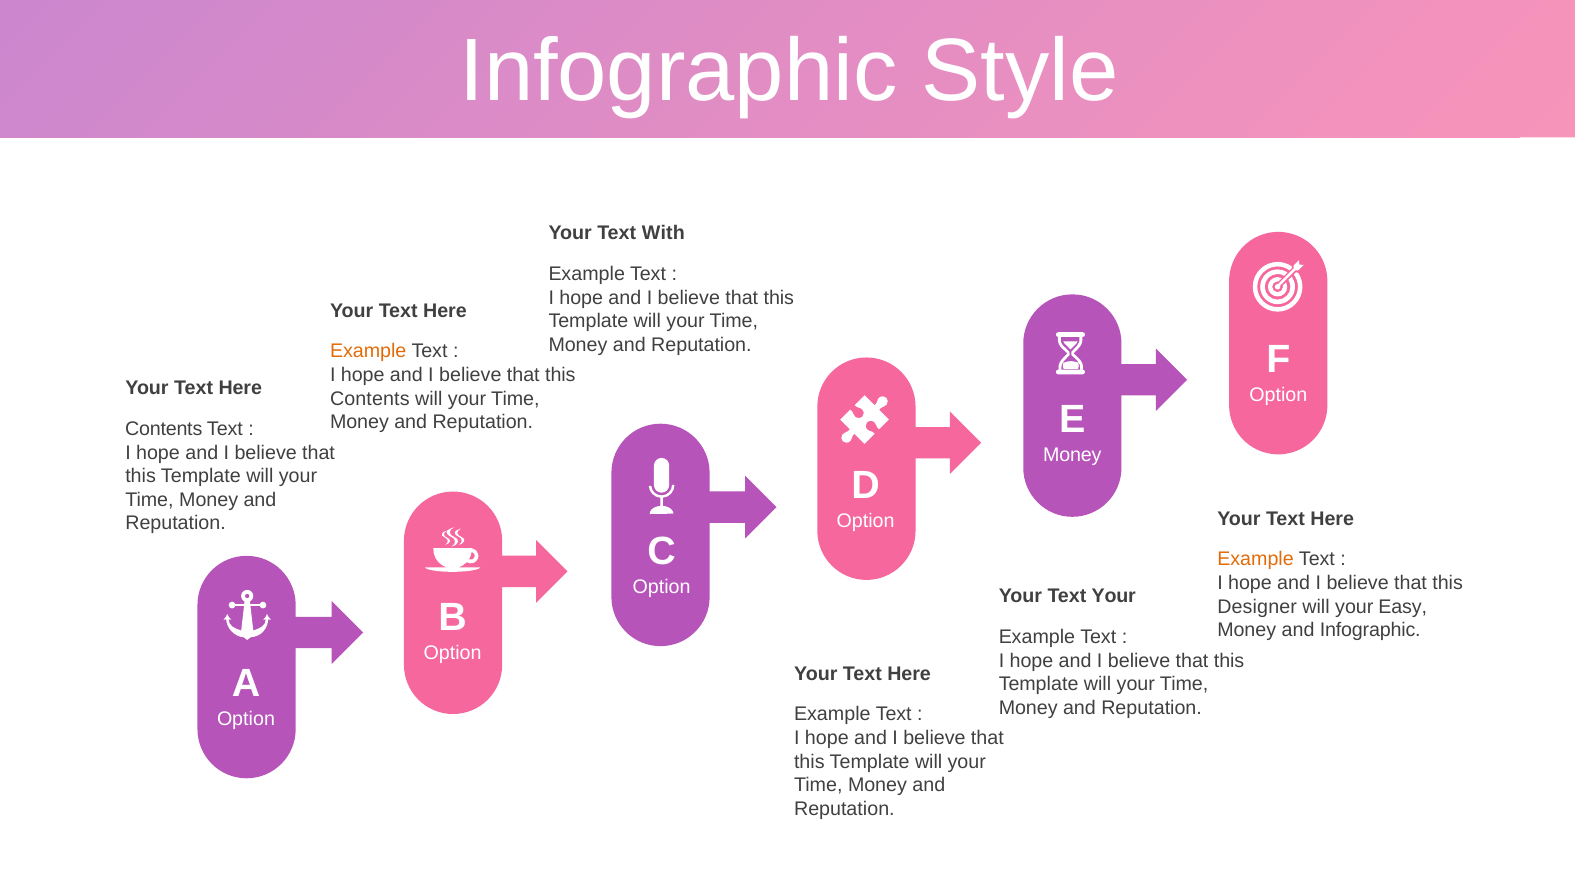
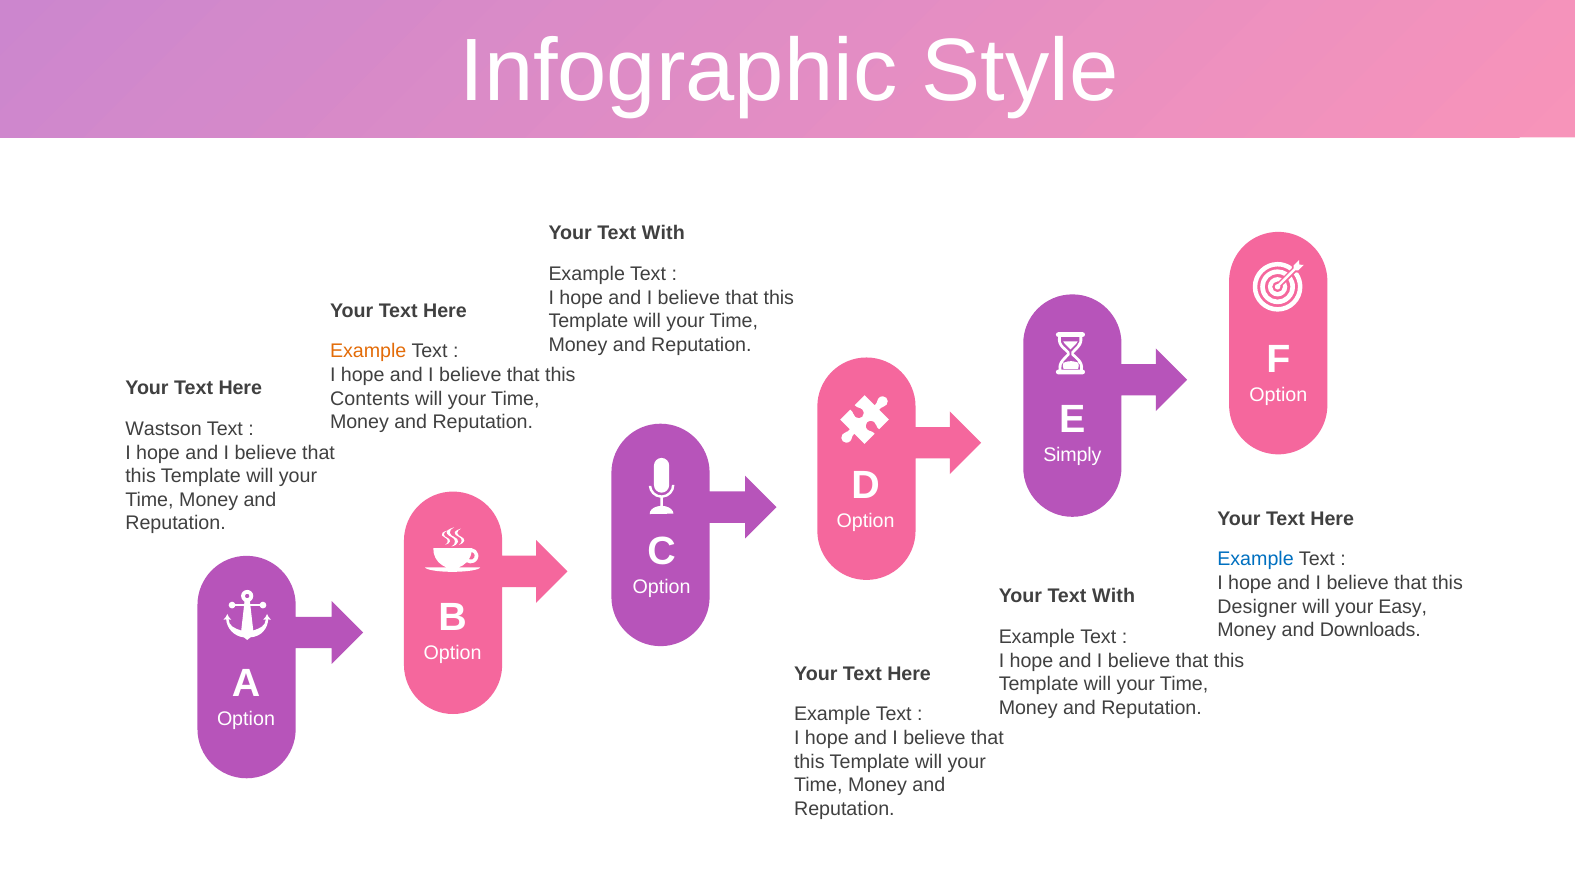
Contents: Contents -> Wastson (164, 429)
Money: Money -> Simply (1072, 455)
Example colour: orange -> blue (1256, 559)
Your: Your -> With (1114, 596)
and Infographic: Infographic -> Downloads (1370, 630)
